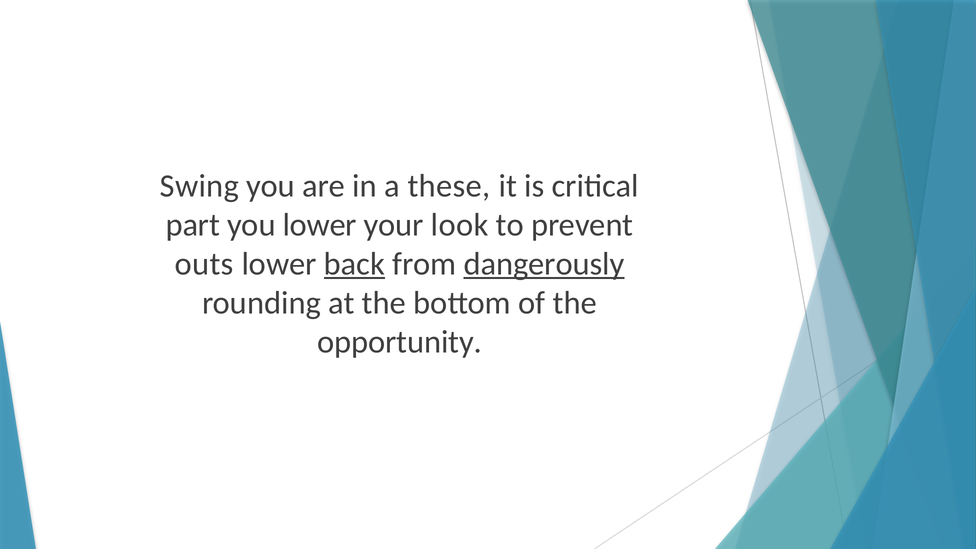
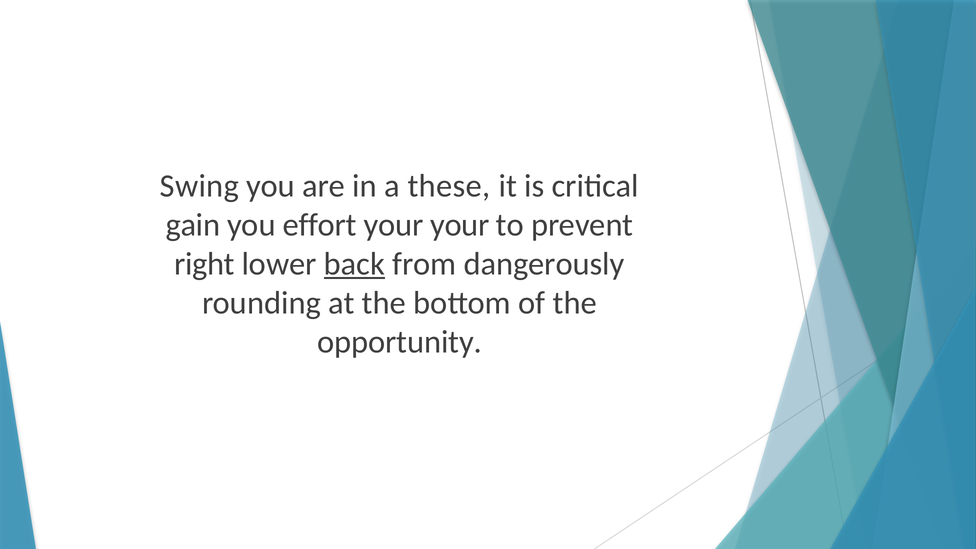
part: part -> gain (193, 225)
you lower: lower -> effort (320, 225)
your look: look -> your (460, 225)
outs: outs -> right (204, 264)
dangerously underline: present -> none (544, 264)
